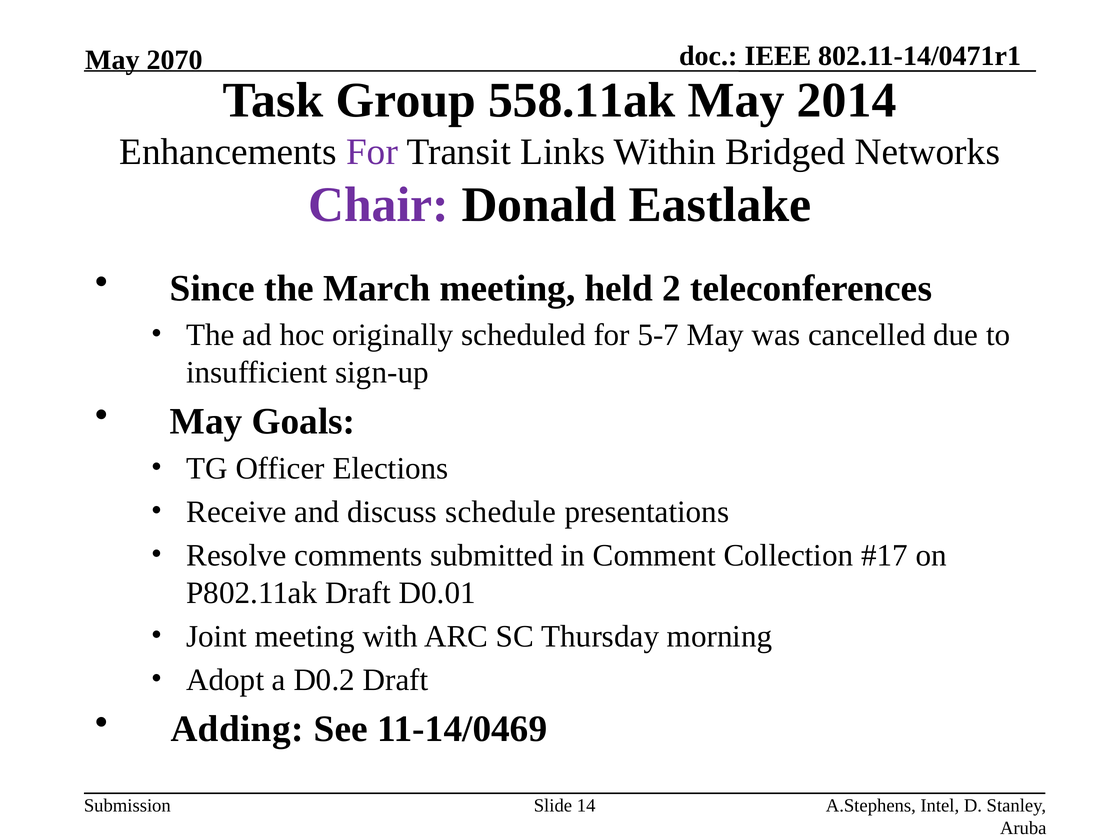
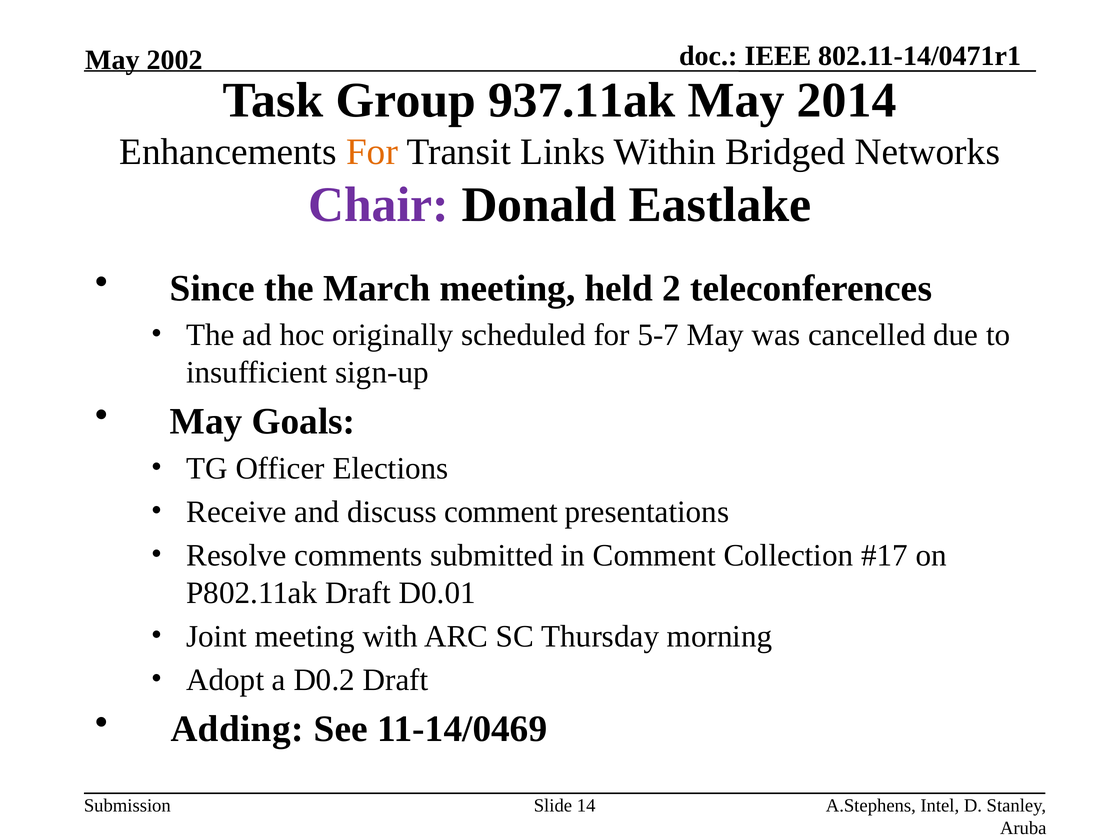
2070: 2070 -> 2002 (175, 60)
558.11ak: 558.11ak -> 937.11ak (582, 101)
For colour: purple -> orange (372, 152)
discuss schedule: schedule -> comment (501, 512)
